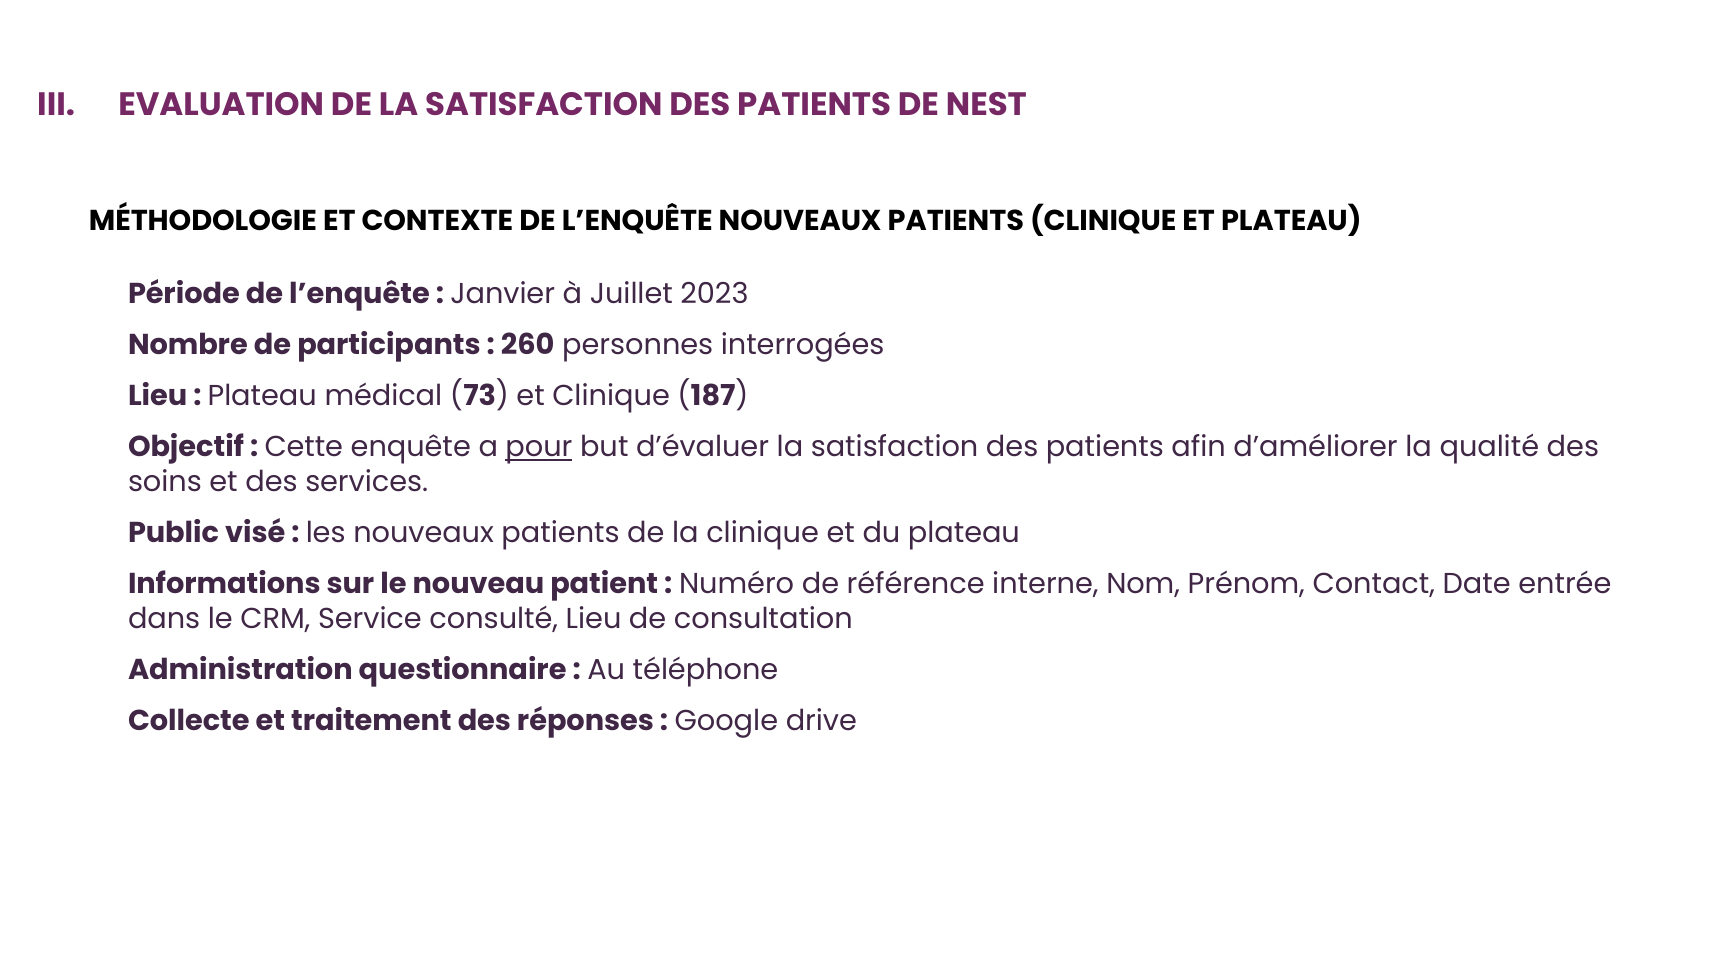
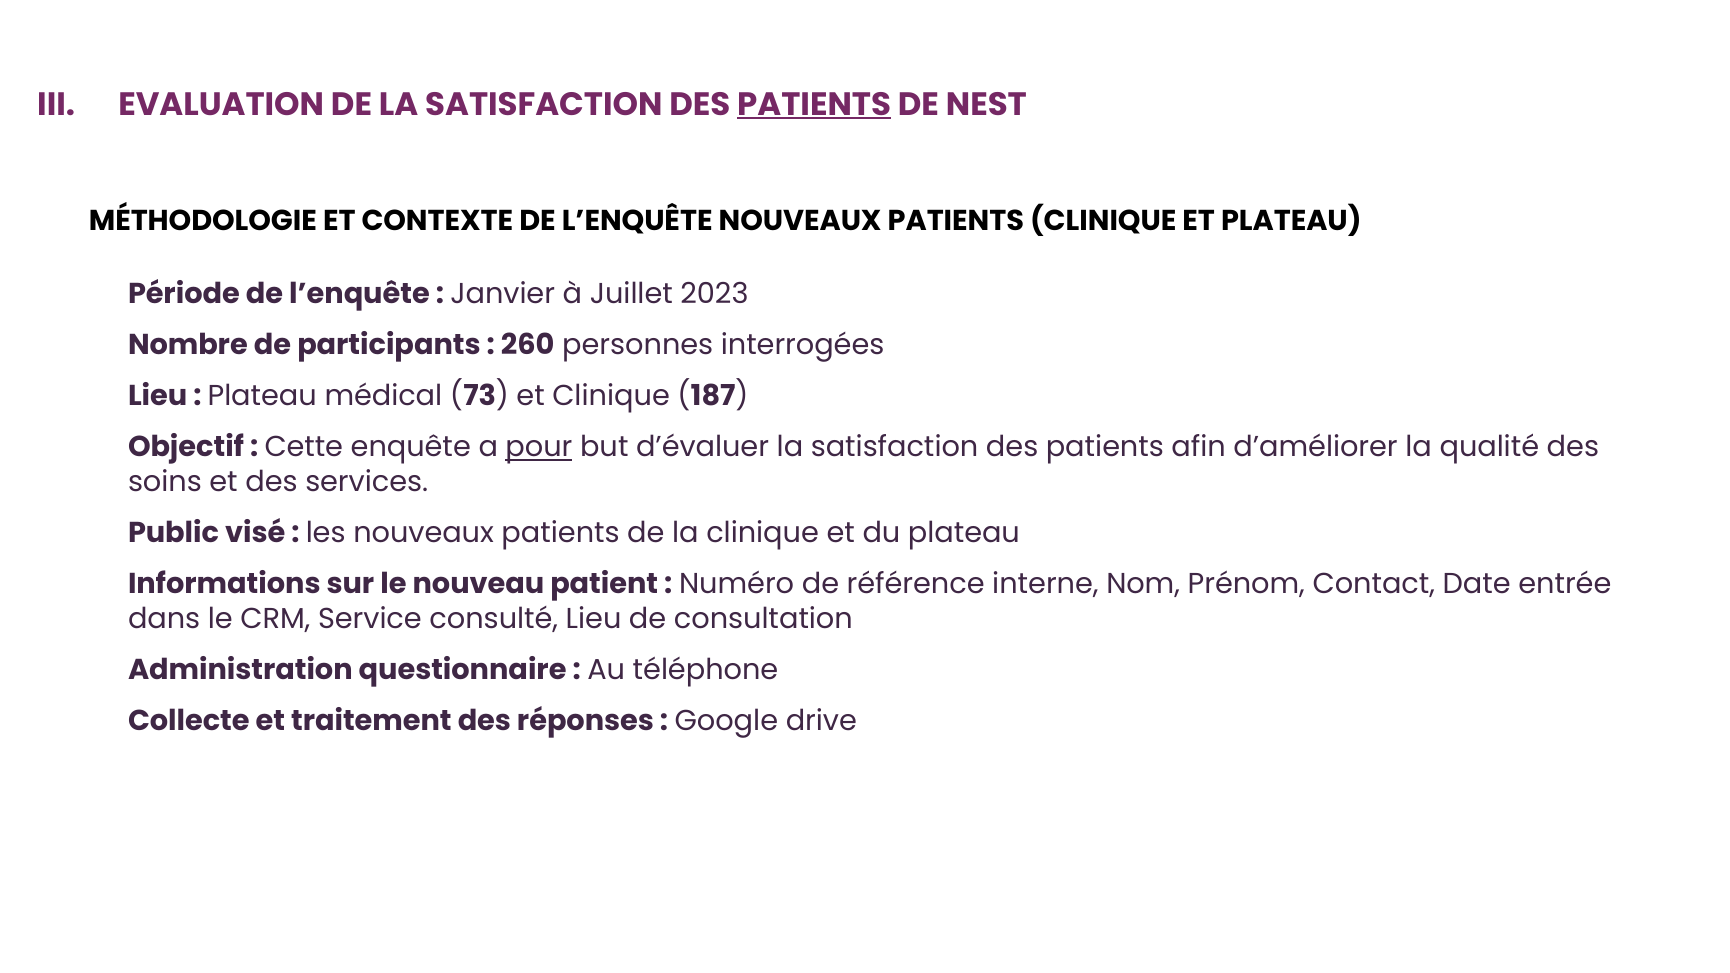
PATIENTS underline: none -> present (814, 104)
